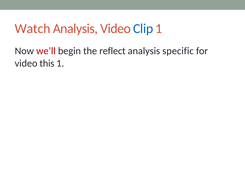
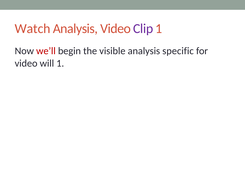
Clip colour: blue -> purple (143, 29)
reflect: reflect -> visible (112, 51)
this: this -> will (47, 63)
